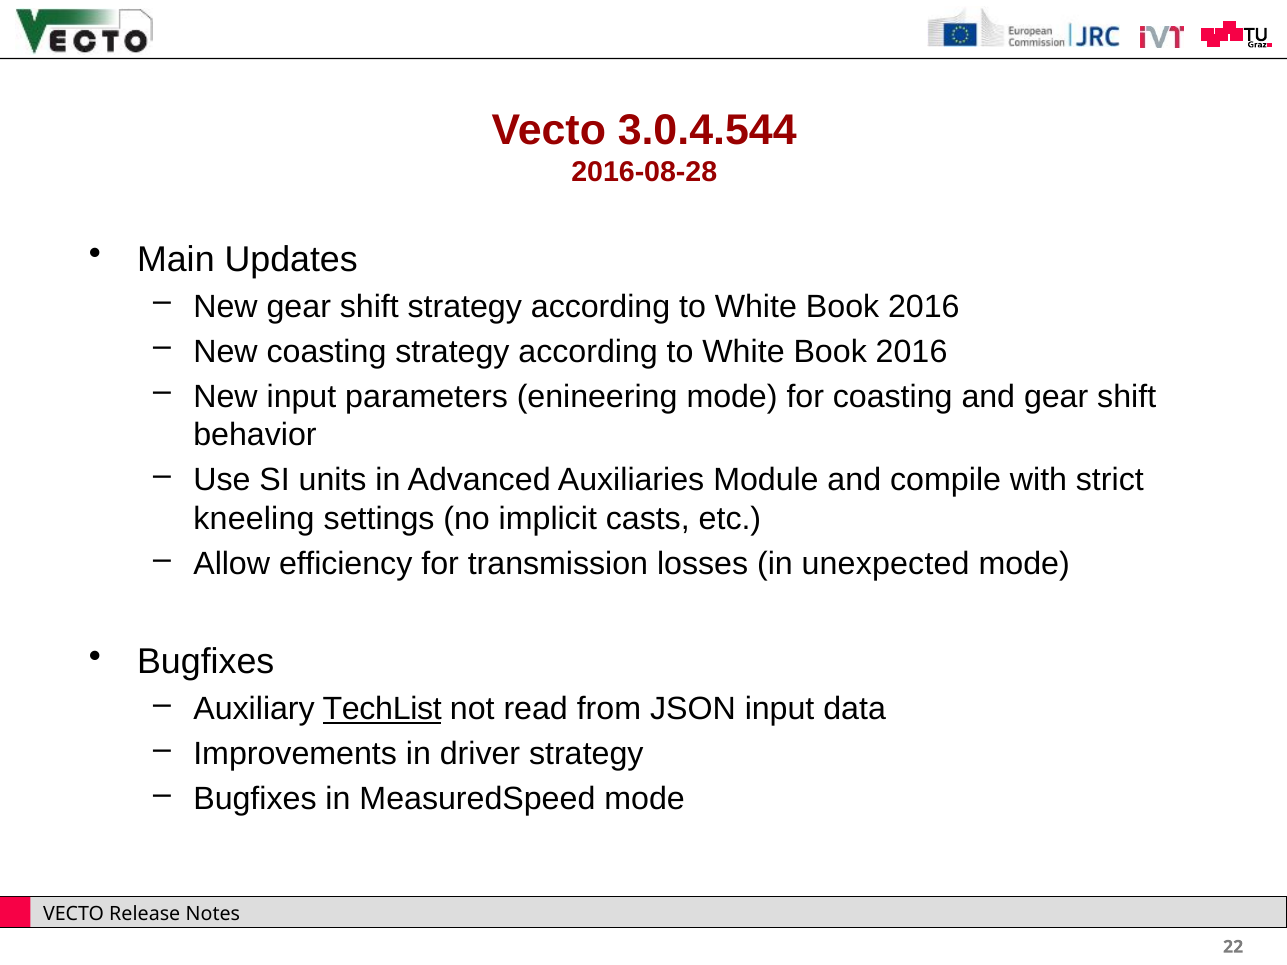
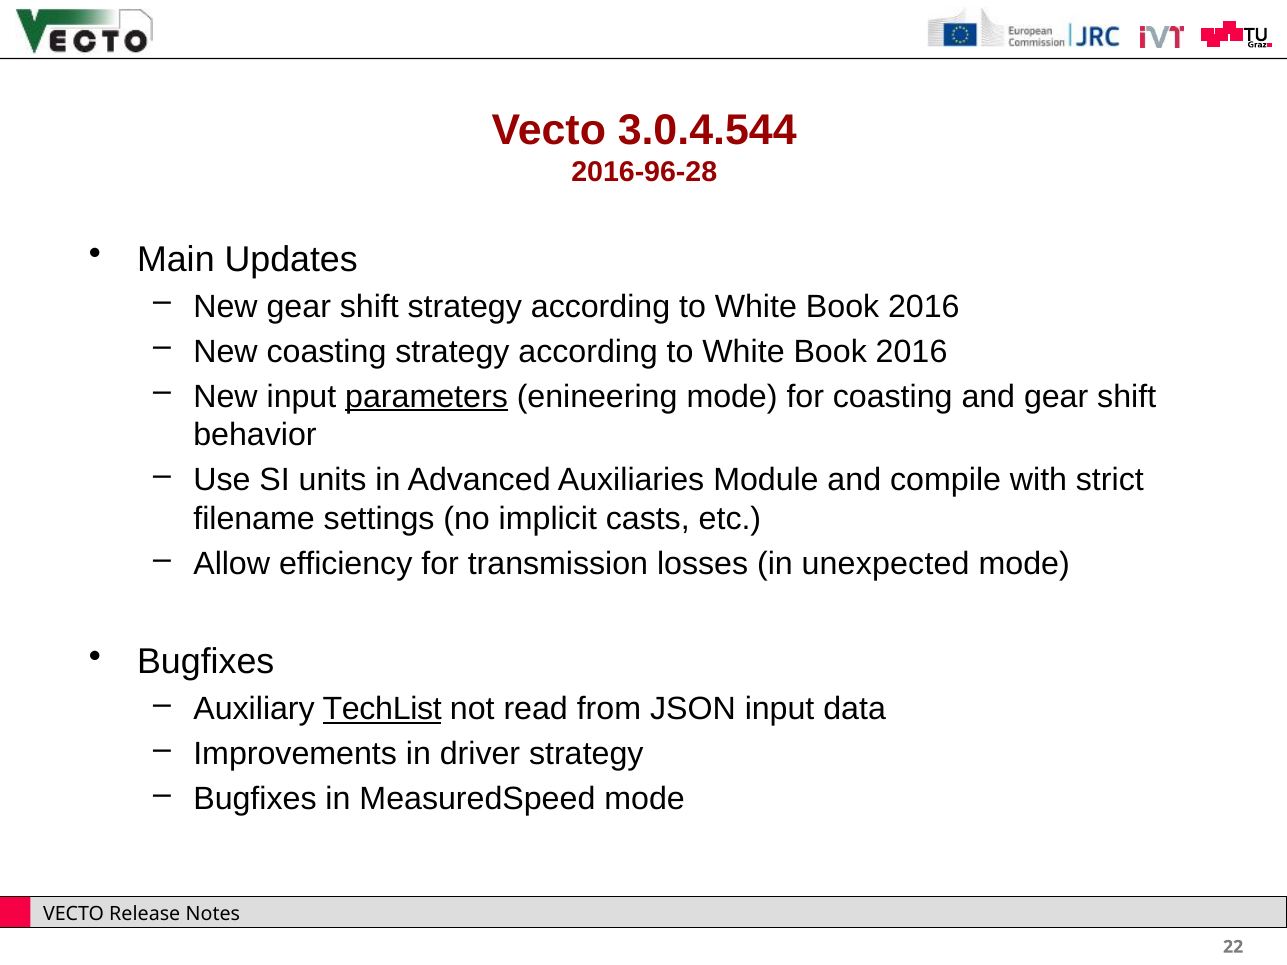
2016-08-28: 2016-08-28 -> 2016-96-28 (644, 172)
parameters underline: none -> present (426, 397)
kneeling: kneeling -> filename (254, 519)
